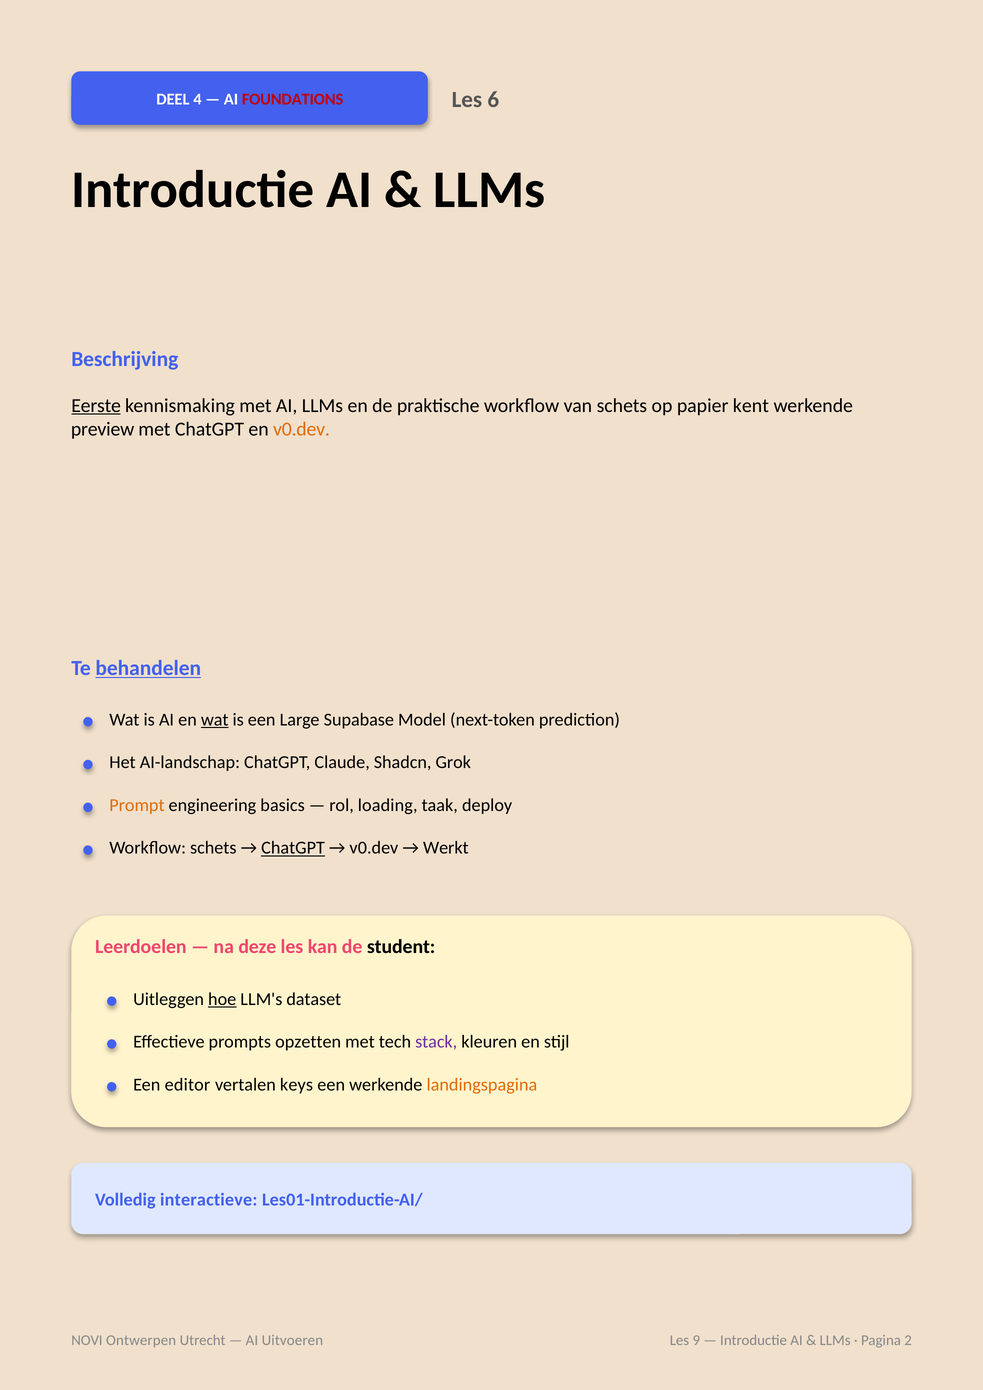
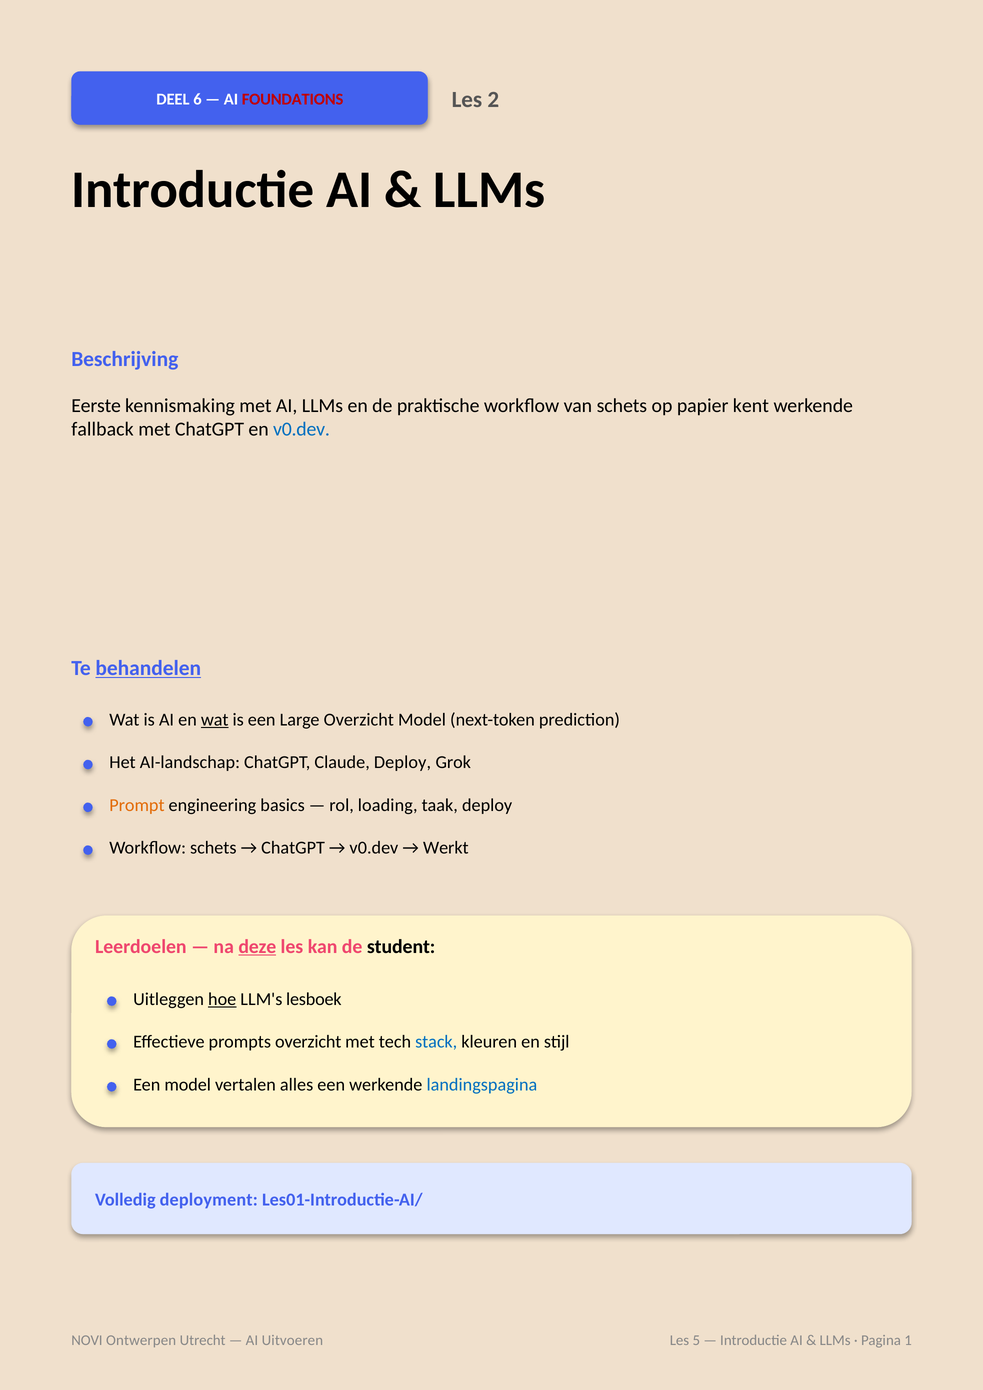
4: 4 -> 6 (197, 99)
6: 6 -> 2 (493, 100)
Eerste underline: present -> none (96, 405)
preview: preview -> fallback (102, 429)
v0.dev colour: orange -> blue (301, 429)
Large Supabase: Supabase -> Overzicht (359, 719)
Claude Shadcn: Shadcn -> Deploy (403, 762)
ChatGPT underline: present -> none (293, 848)
deze underline: none -> present (257, 946)
dataset: dataset -> lesboek (314, 999)
prompts opzetten: opzetten -> overzicht (308, 1041)
stack colour: purple -> blue (436, 1041)
Een editor: editor -> model (188, 1084)
keys: keys -> alles (297, 1084)
landingspagina colour: orange -> blue (482, 1084)
interactieve: interactieve -> deployment (209, 1199)
9: 9 -> 5 (696, 1340)
2: 2 -> 1 (908, 1340)
